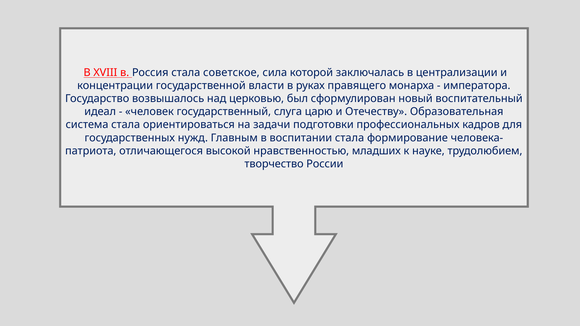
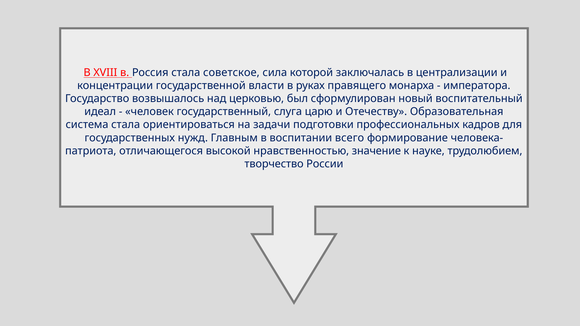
воспитании стала: стала -> всего (350, 138)
младших: младших -> значение (376, 151)
